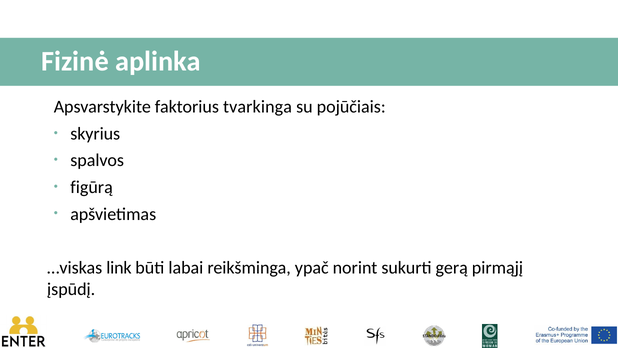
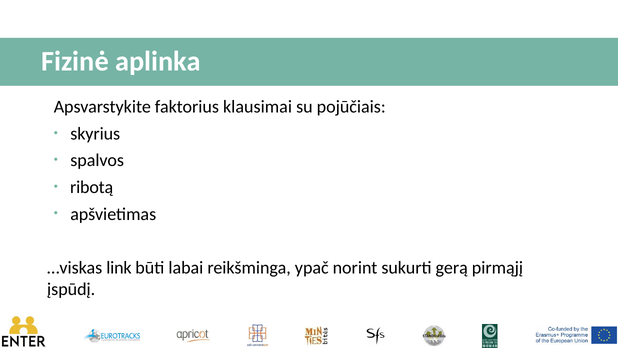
tvarkinga: tvarkinga -> klausimai (258, 107)
figūrą: figūrą -> ribotą (92, 187)
